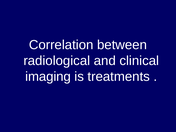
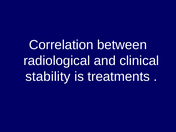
imaging: imaging -> stability (48, 77)
